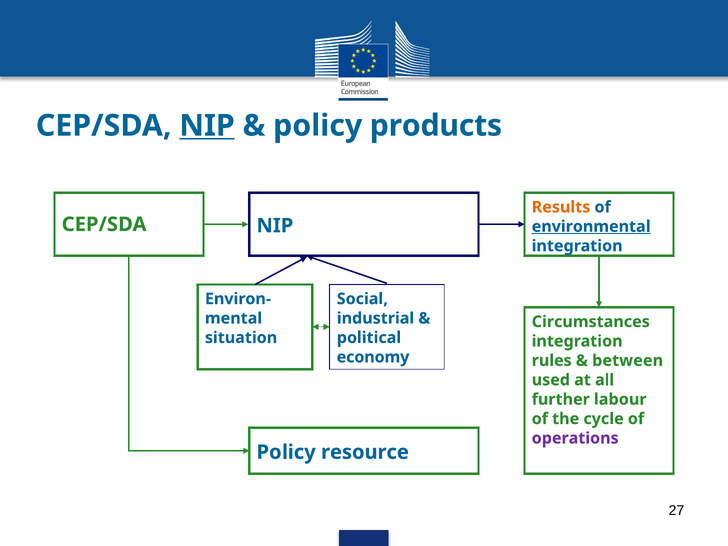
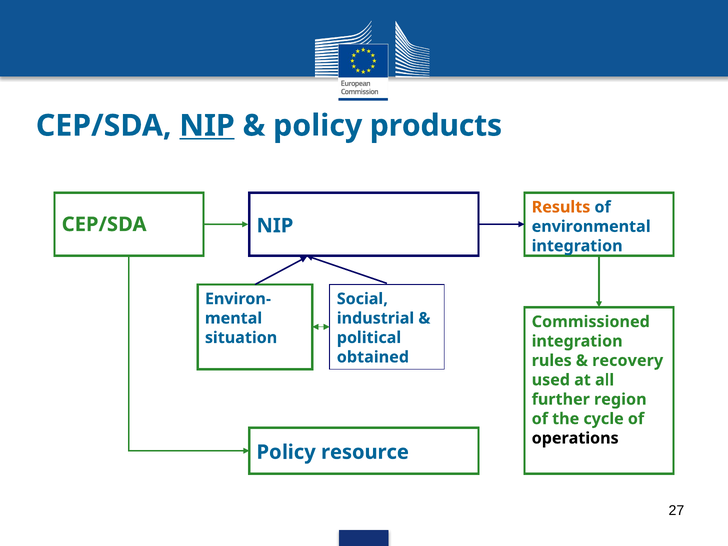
environmental underline: present -> none (591, 227)
Circumstances: Circumstances -> Commissioned (591, 322)
economy: economy -> obtained (373, 357)
between: between -> recovery (628, 361)
labour: labour -> region (620, 399)
operations colour: purple -> black (575, 438)
